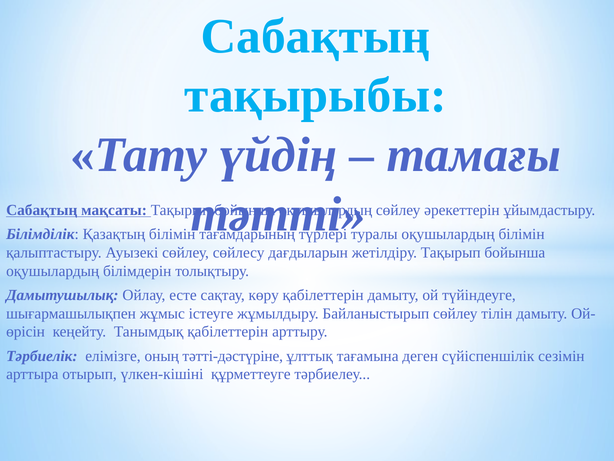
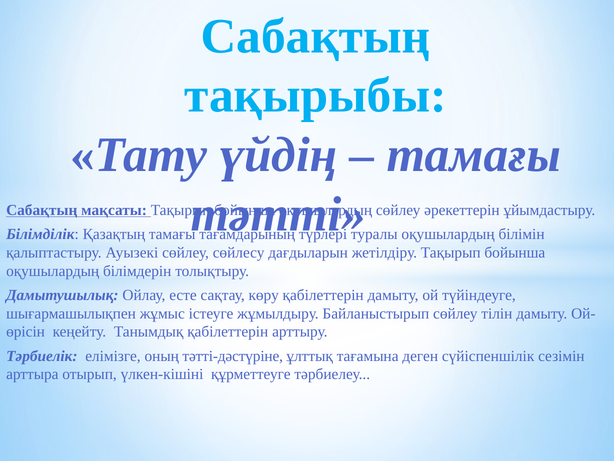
Қазақтың білімін: білімін -> тамағы (172, 234)
